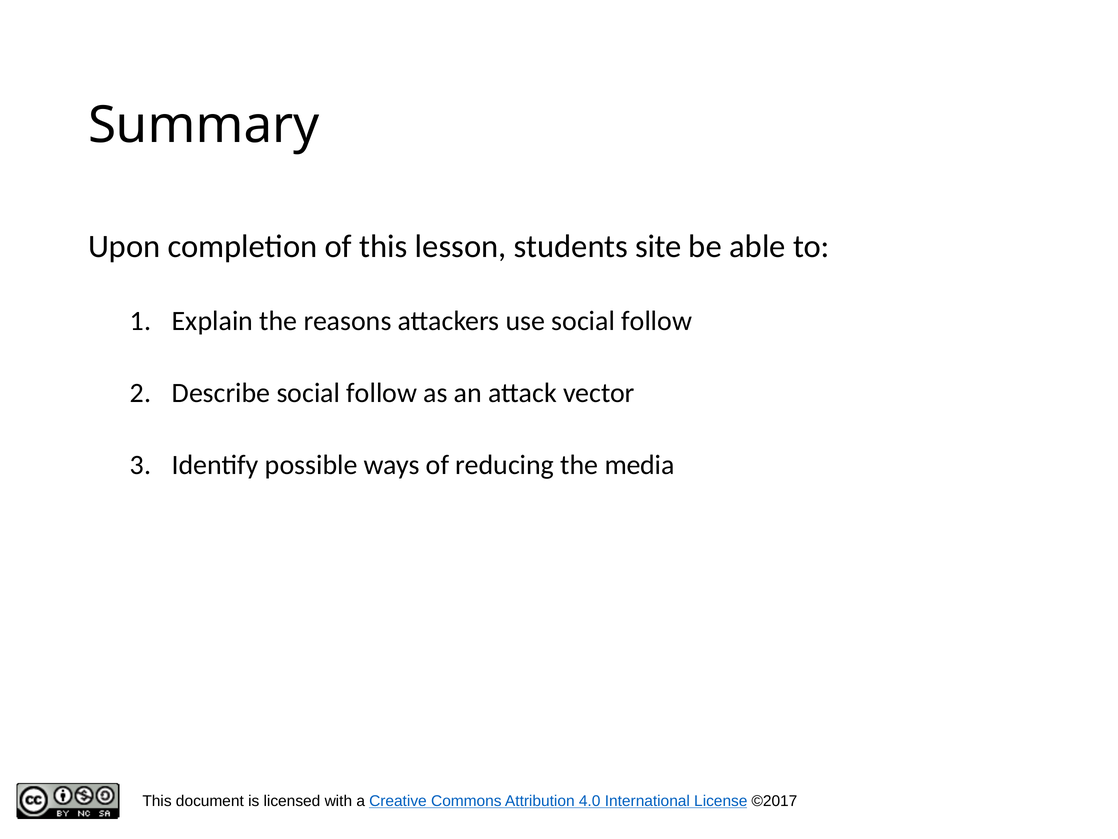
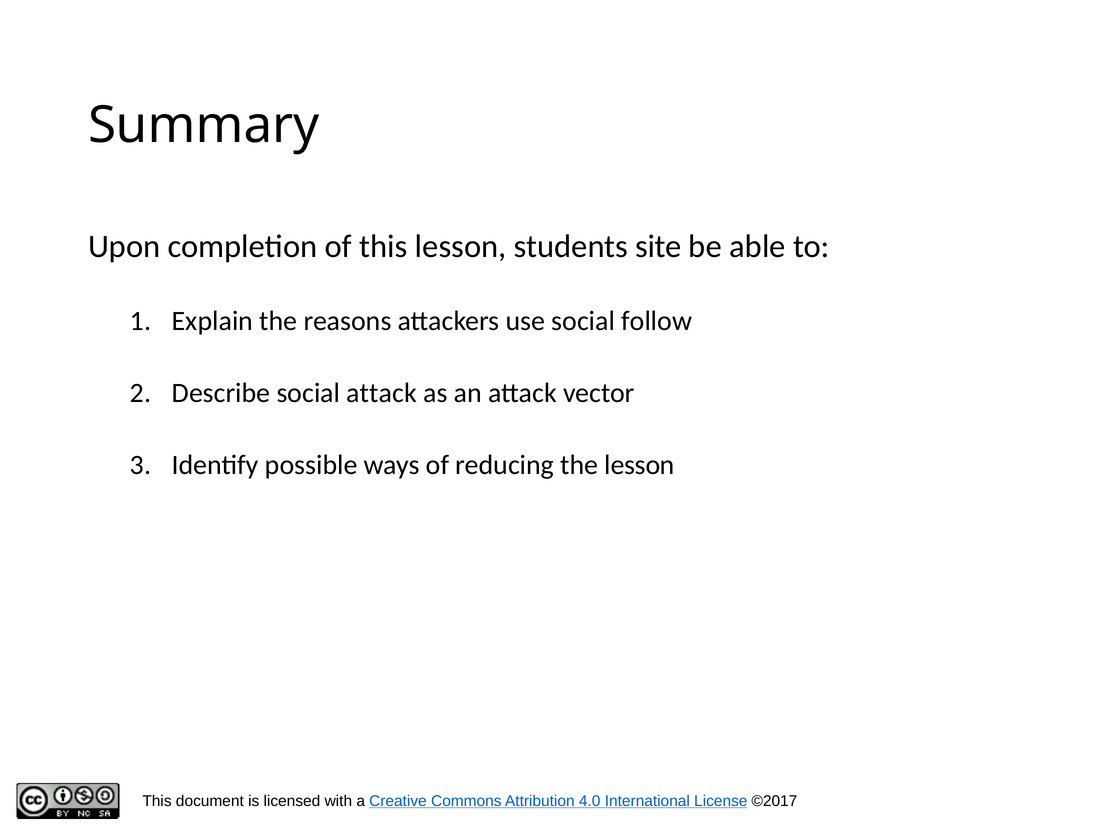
Describe social follow: follow -> attack (382, 393)
the media: media -> lesson (640, 465)
